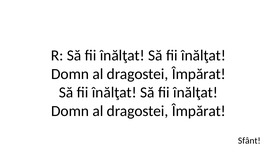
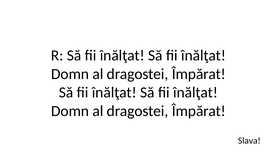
Sfânt: Sfânt -> Slava (249, 141)
